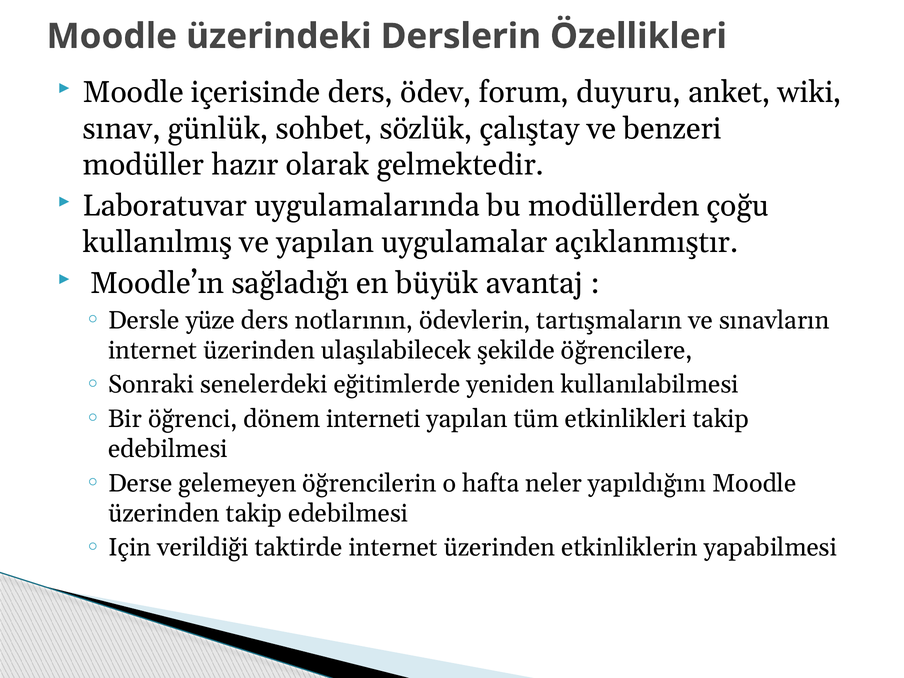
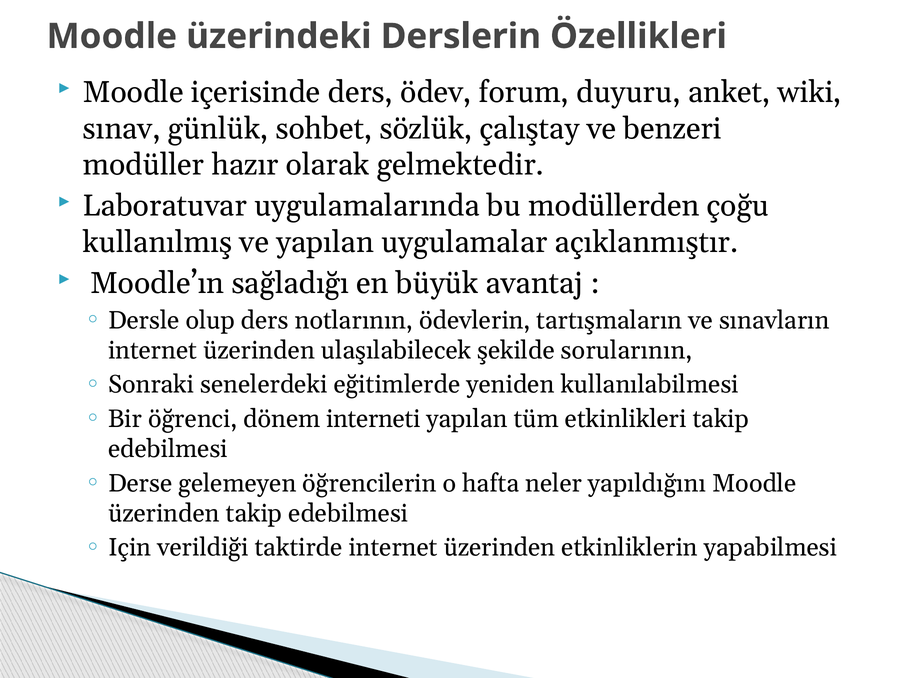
yüze: yüze -> olup (210, 320)
öğrencilere: öğrencilere -> sorularının (627, 350)
